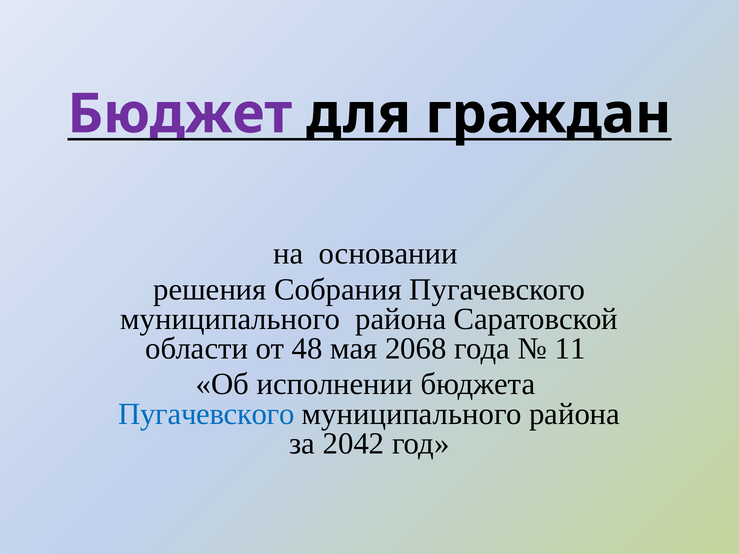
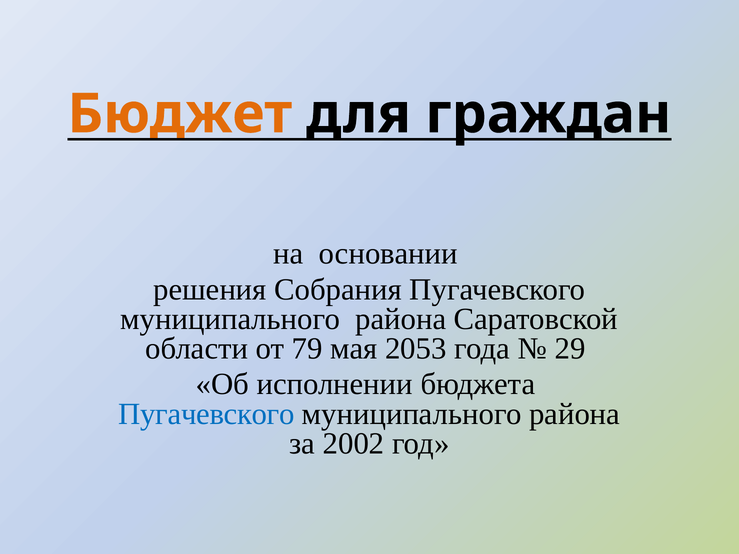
Бюджет colour: purple -> orange (180, 114)
48: 48 -> 79 (307, 349)
2068: 2068 -> 2053 (416, 349)
11: 11 -> 29 (570, 349)
2042: 2042 -> 2002 (354, 444)
